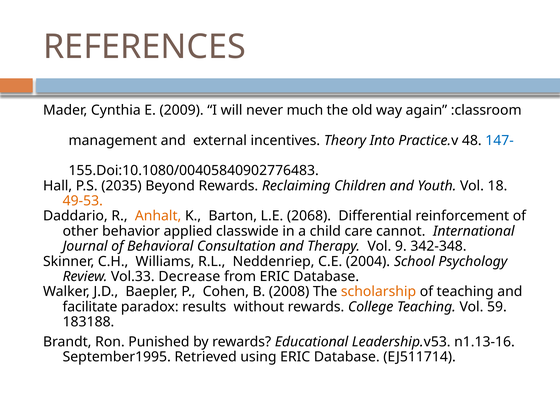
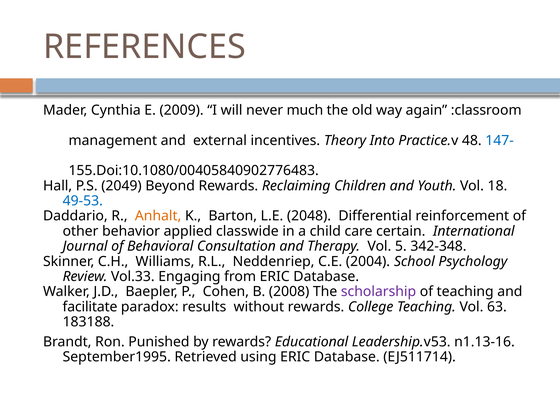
2035: 2035 -> 2049 (121, 186)
49-53 colour: orange -> blue (83, 201)
2068: 2068 -> 2048 (309, 216)
cannot: cannot -> certain (401, 231)
9: 9 -> 5 (401, 246)
Decrease: Decrease -> Engaging (189, 277)
scholarship colour: orange -> purple (379, 292)
59: 59 -> 63 (497, 307)
